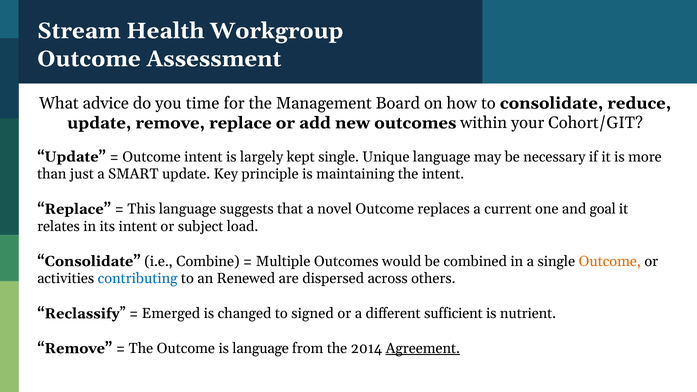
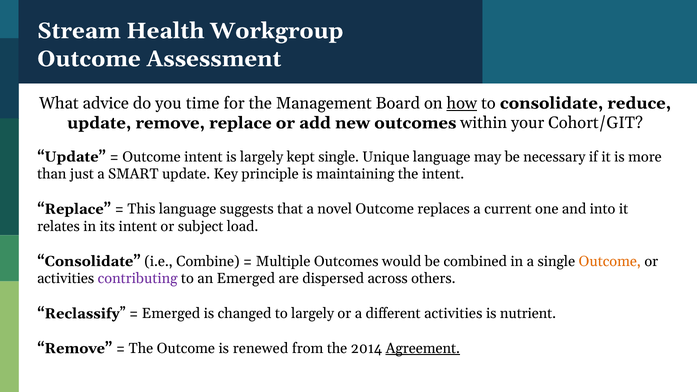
how underline: none -> present (462, 103)
goal: goal -> into (603, 209)
contributing colour: blue -> purple (138, 279)
an Renewed: Renewed -> Emerged (246, 279)
to signed: signed -> largely (313, 314)
different sufficient: sufficient -> activities (453, 314)
is language: language -> renewed (261, 348)
